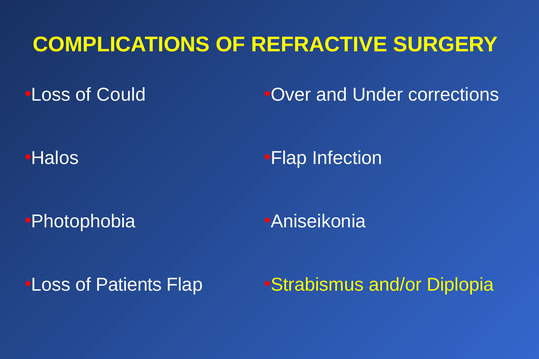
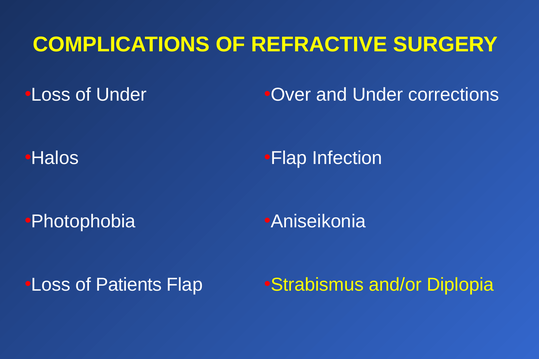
of Could: Could -> Under (121, 95)
